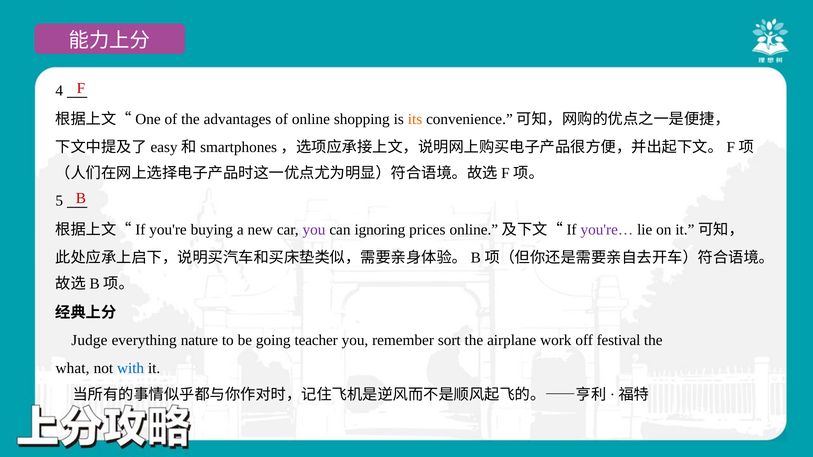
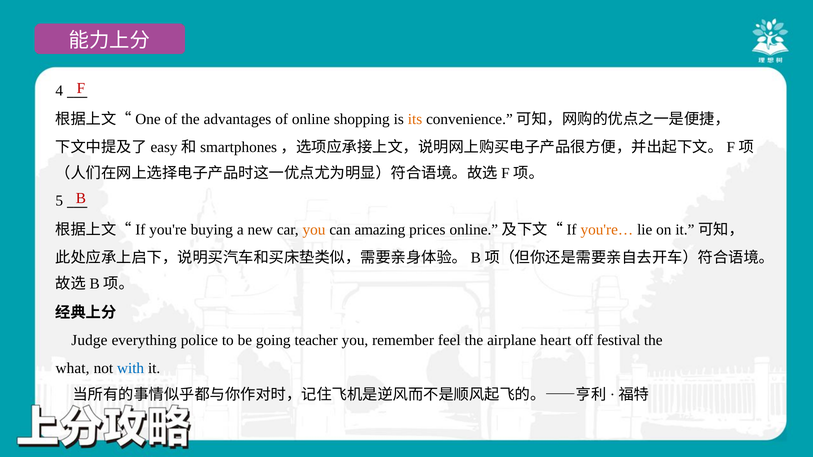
you colour: purple -> orange (314, 230)
ignoring: ignoring -> amazing (380, 230)
you're… colour: purple -> orange (607, 230)
nature: nature -> police (199, 341)
sort: sort -> feel (449, 341)
work: work -> heart (556, 341)
